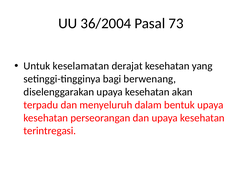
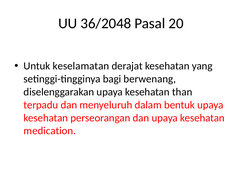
36/2004: 36/2004 -> 36/2048 (106, 23)
73: 73 -> 20 (176, 23)
akan: akan -> than (182, 92)
terintregasi: terintregasi -> medication (50, 130)
